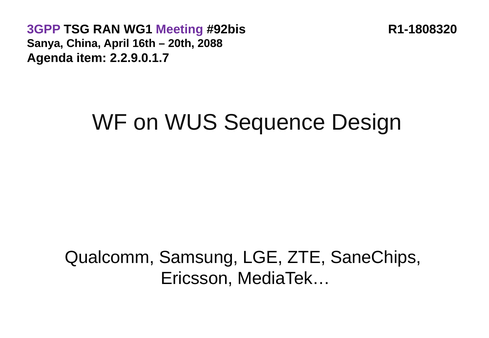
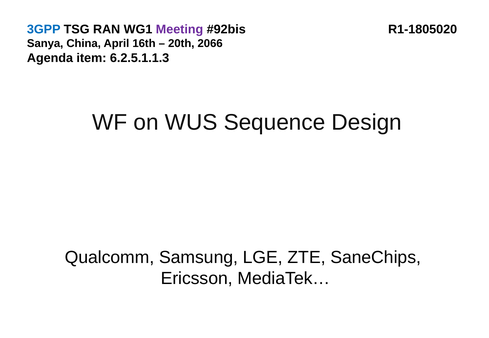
3GPP colour: purple -> blue (44, 29)
R1-1808320: R1-1808320 -> R1-1805020 (423, 29)
2088: 2088 -> 2066 (210, 44)
2.2.9.0.1.7: 2.2.9.0.1.7 -> 6.2.5.1.1.3 (140, 58)
